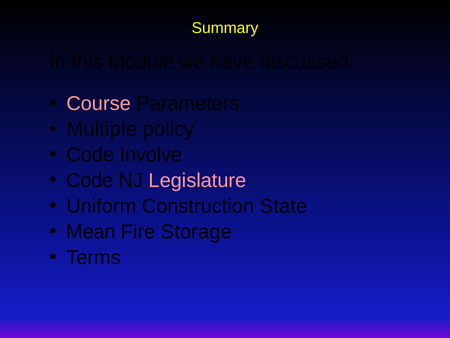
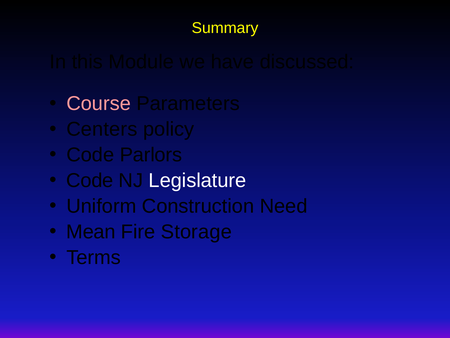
Multiple: Multiple -> Centers (102, 129)
Involve: Involve -> Parlors (151, 155)
Legislature colour: pink -> white (198, 180)
State: State -> Need (284, 206)
